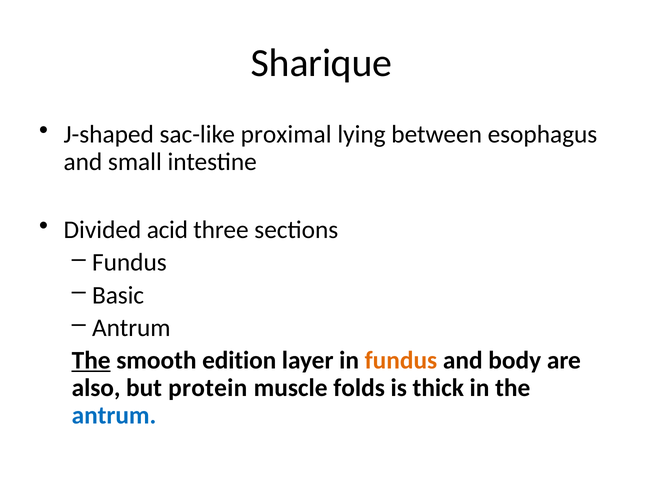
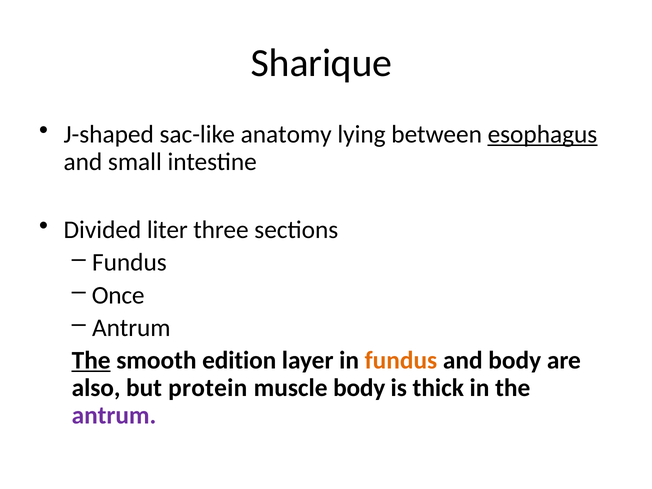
proximal: proximal -> anatomy (286, 134)
esophagus underline: none -> present (542, 134)
acid: acid -> liter (167, 230)
Basic: Basic -> Once (118, 295)
muscle folds: folds -> body (359, 388)
antrum colour: blue -> purple (114, 415)
